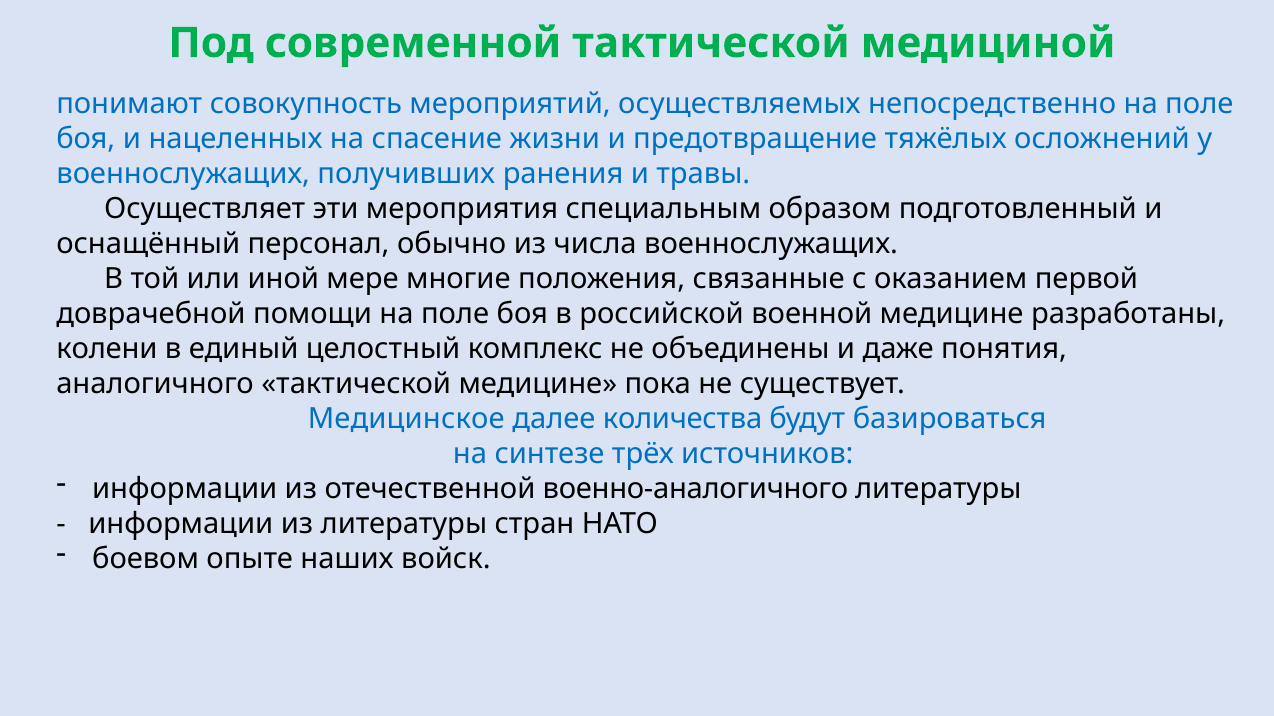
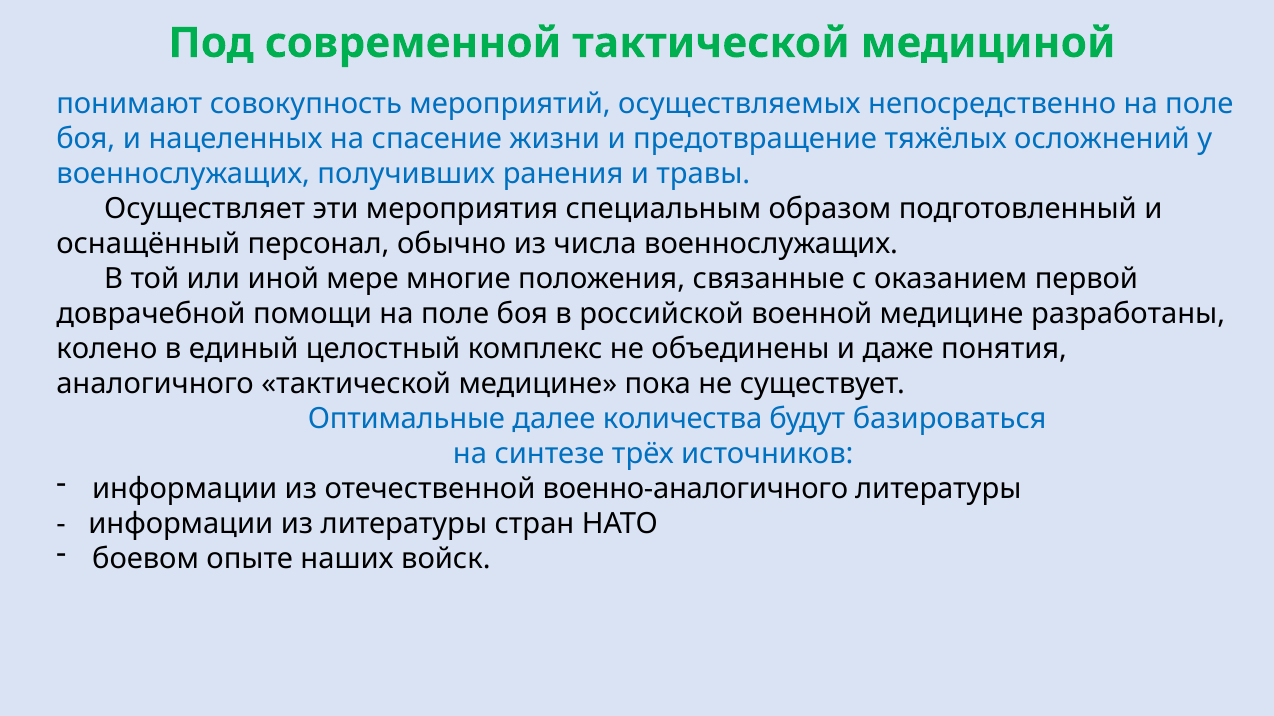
колени: колени -> колено (107, 349)
Медицинское: Медицинское -> Оптимальные (406, 419)
